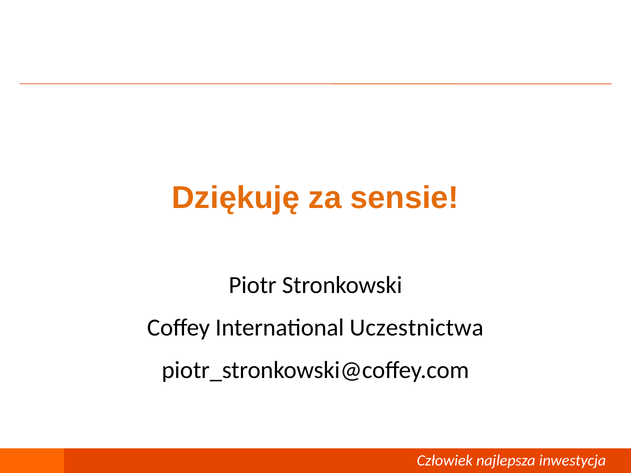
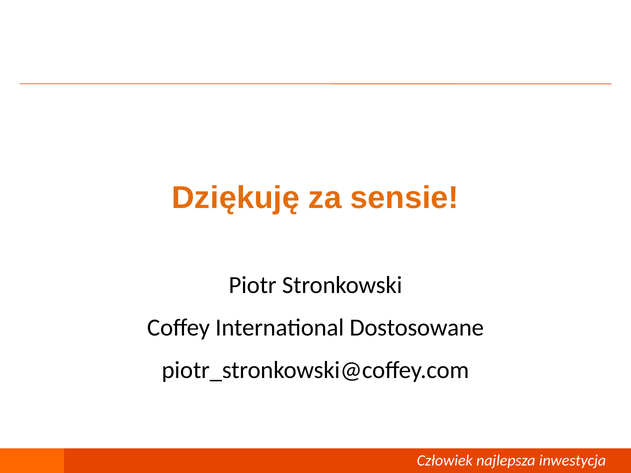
Uczestnictwa: Uczestnictwa -> Dostosowane (417, 328)
